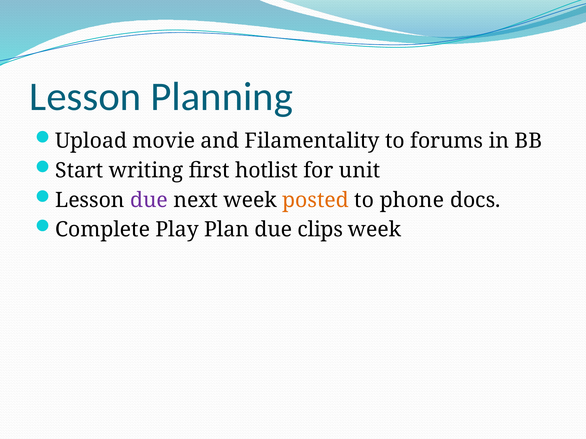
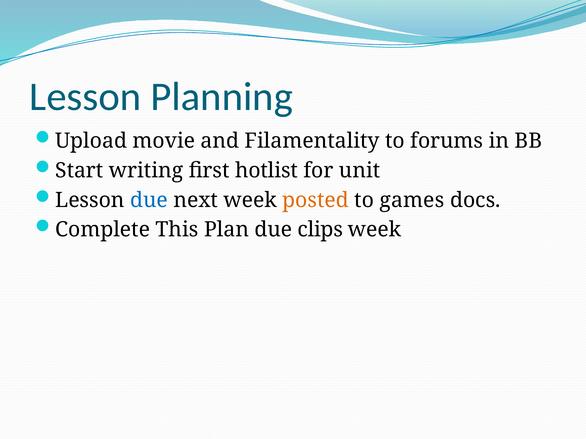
due colour: purple -> blue (149, 200)
phone: phone -> games (412, 200)
Play: Play -> This (177, 230)
